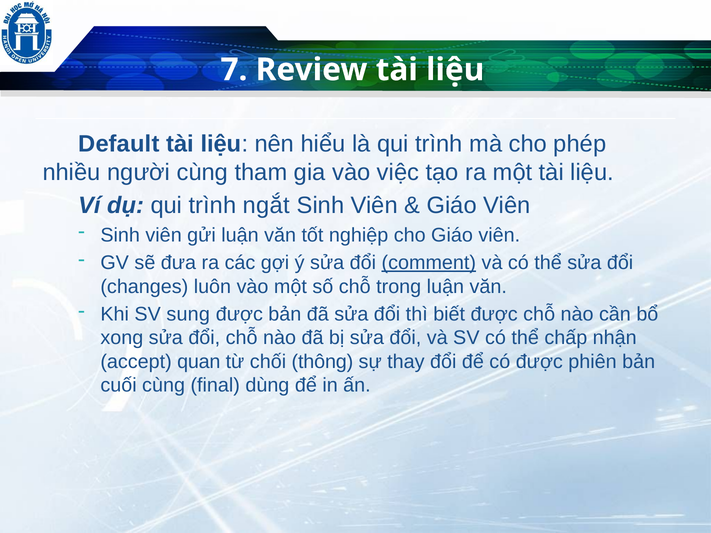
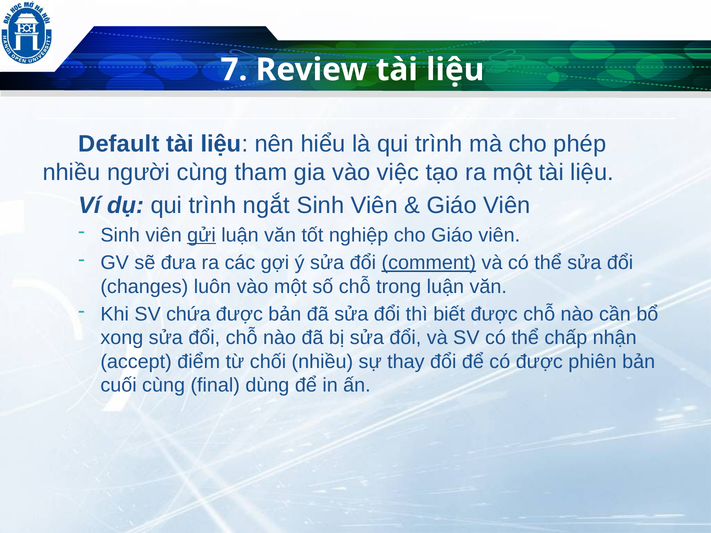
gửi underline: none -> present (202, 235)
sung: sung -> chứa (188, 314)
quan: quan -> điểm (199, 362)
chối thông: thông -> nhiều (322, 362)
